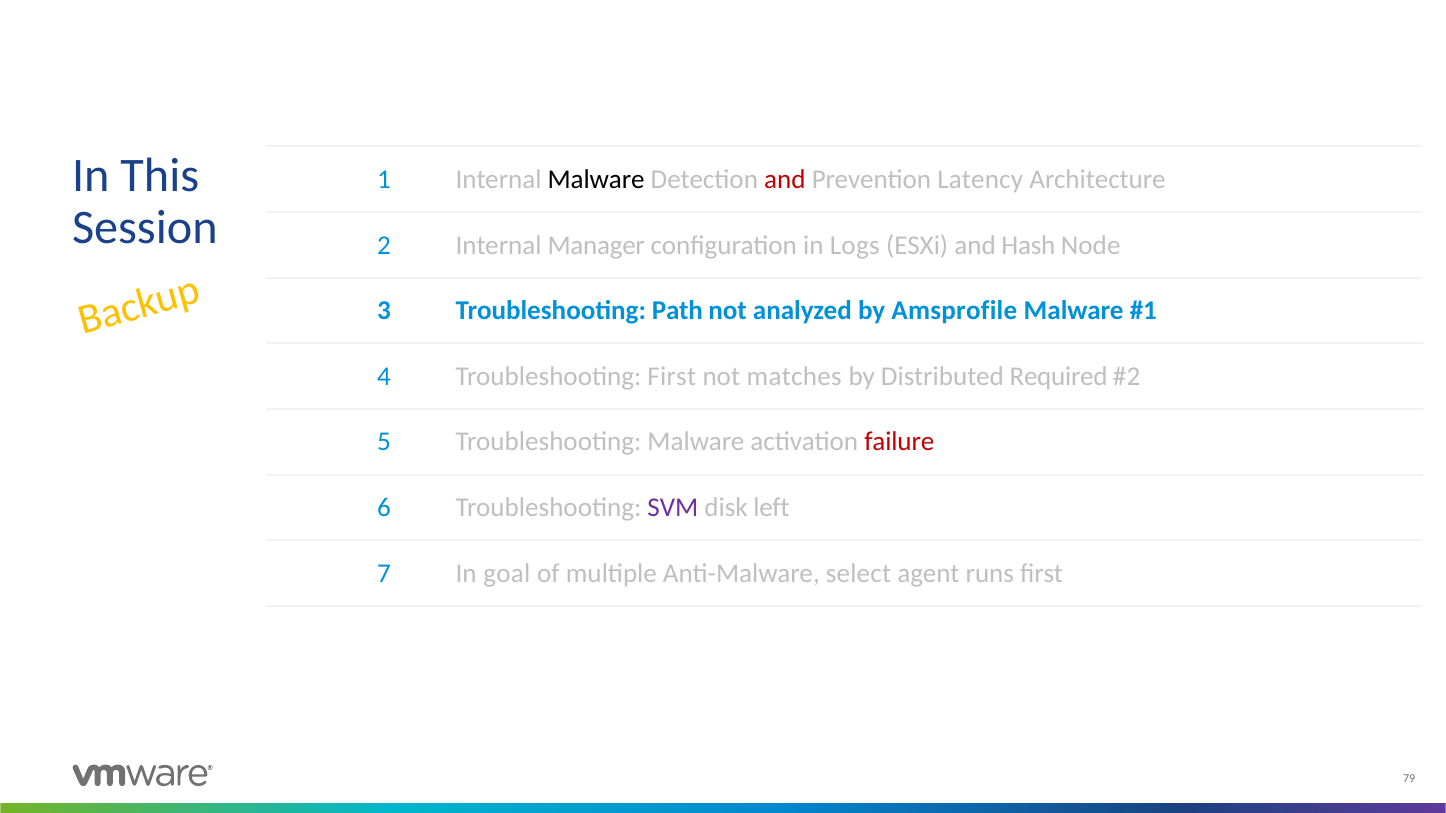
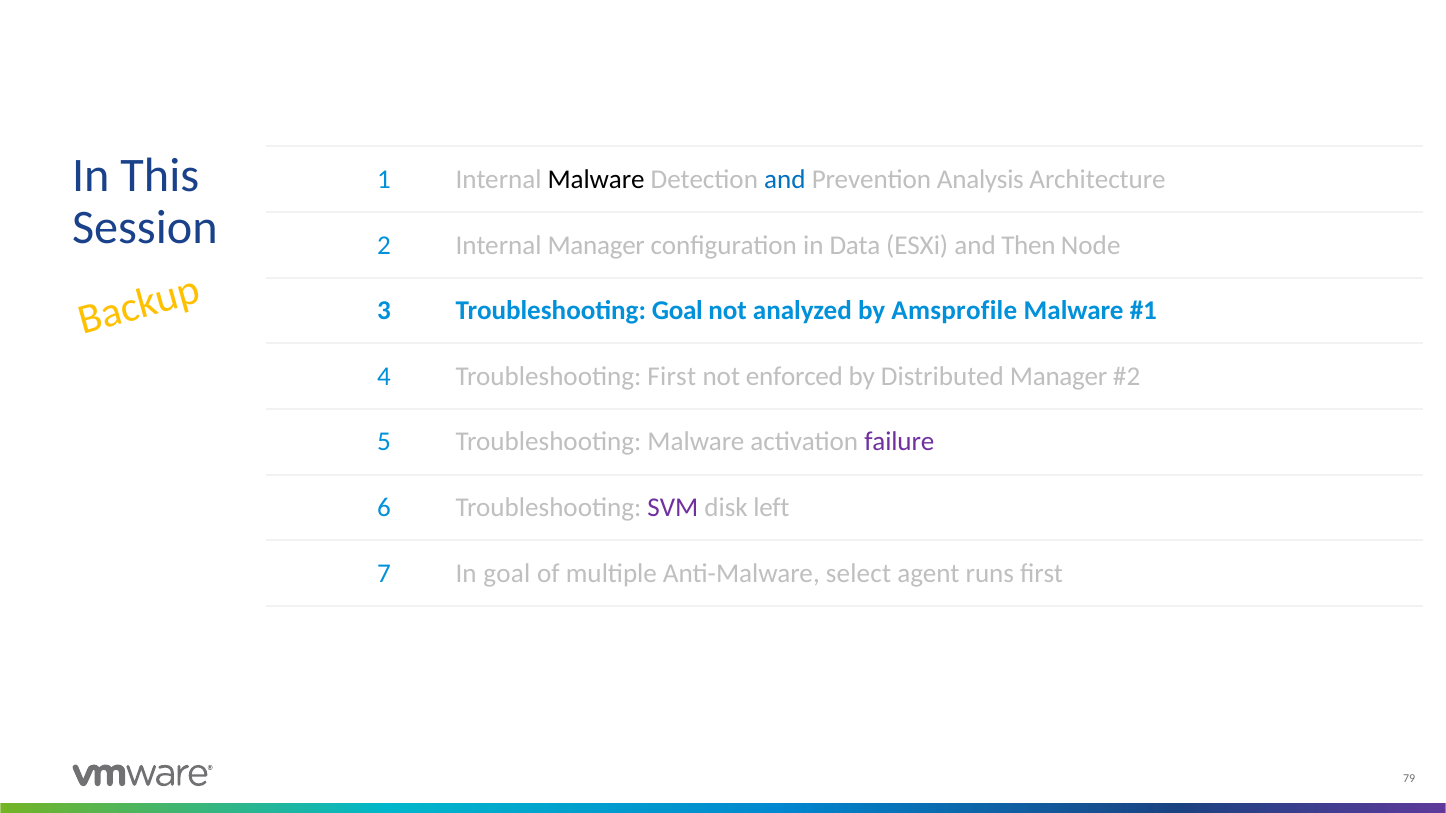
and colour: red -> blue (785, 180)
Latency: Latency -> Analysis (980, 180)
Logs: Logs -> Data (855, 245)
Hash: Hash -> Then (1028, 245)
Troubleshooting Path: Path -> Goal (677, 311)
matches: matches -> enforced (794, 377)
Distributed Required: Required -> Manager (1059, 377)
failure colour: red -> purple (899, 442)
